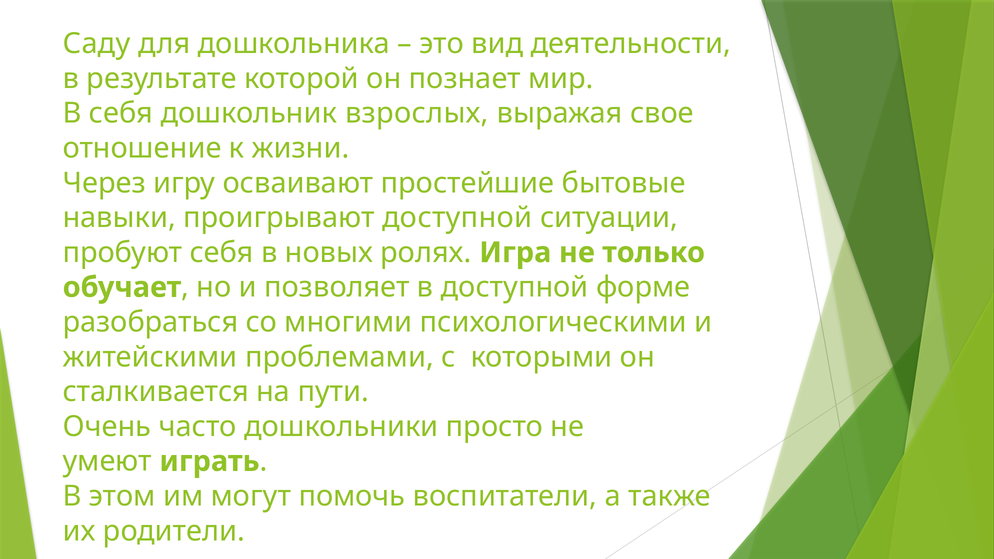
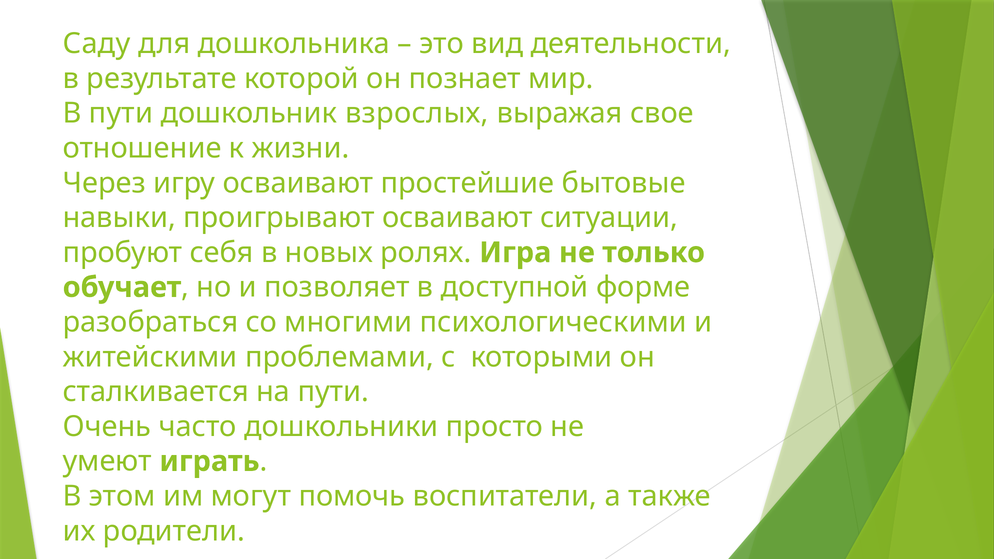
В себя: себя -> пути (121, 113)
проигрывают доступной: доступной -> осваивают (457, 218)
